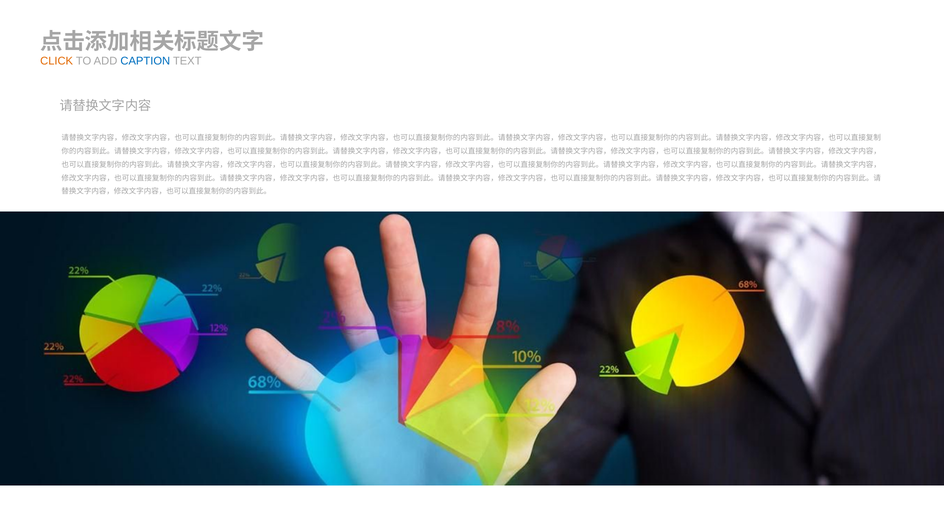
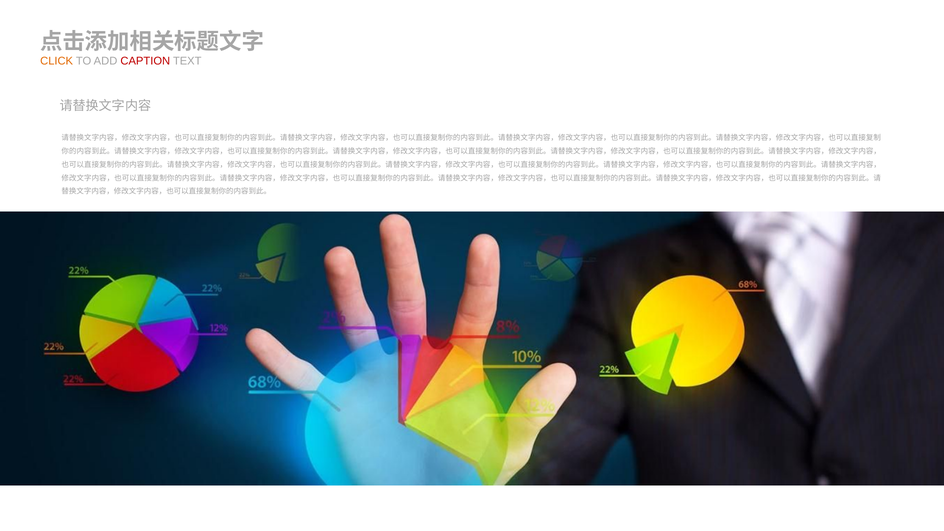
CAPTION colour: blue -> red (145, 61)
